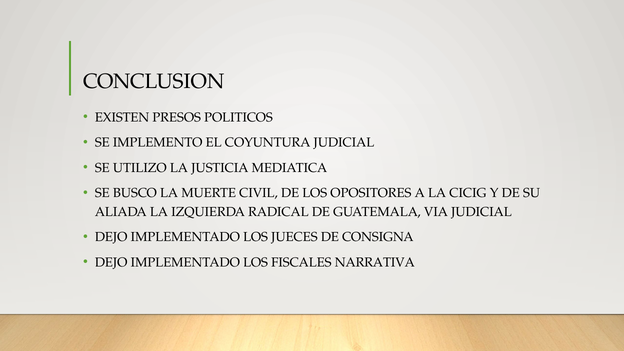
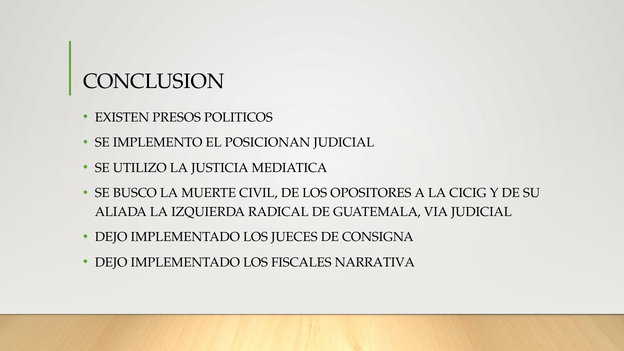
COYUNTURA: COYUNTURA -> POSICIONAN (268, 143)
